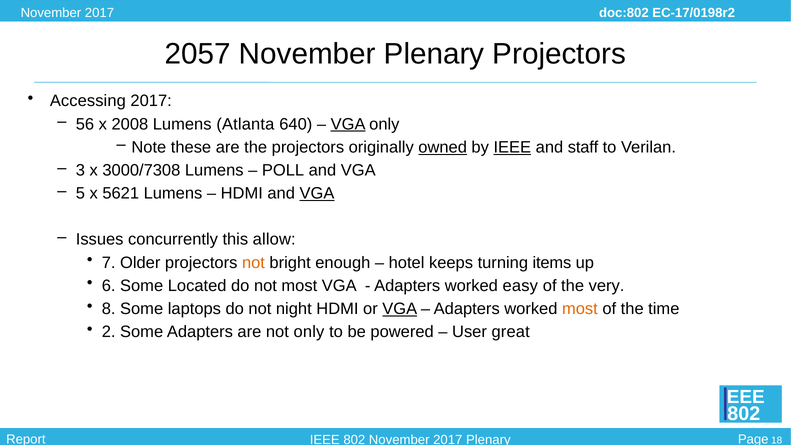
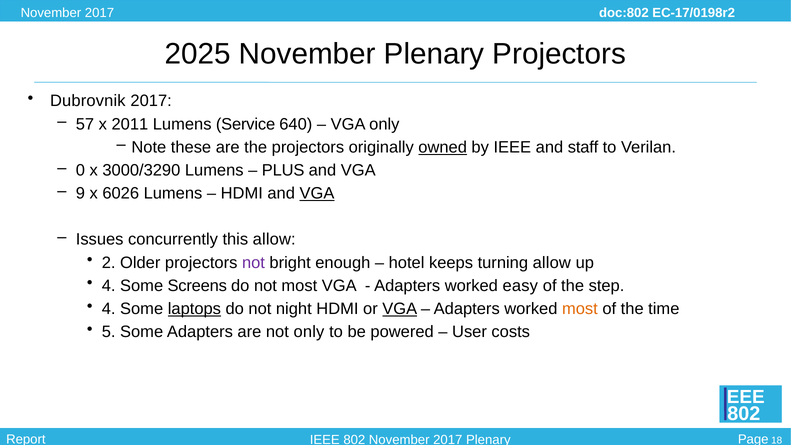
2057: 2057 -> 2025 (198, 54)
Accessing: Accessing -> Dubrovnik (88, 101)
56: 56 -> 57 (85, 124)
2008: 2008 -> 2011 (130, 124)
Atlanta: Atlanta -> Service (246, 124)
VGA underline: present -> none (348, 124)
IEEE underline: present -> none (512, 147)
3: 3 -> 0 (80, 170)
3000/7308: 3000/7308 -> 3000/3290 (141, 170)
POLL: POLL -> PLUS (283, 170)
5: 5 -> 9 (80, 193)
5621: 5621 -> 6026 (121, 193)
7: 7 -> 2 (109, 263)
not colour: orange -> purple (253, 263)
turning items: items -> allow (552, 263)
6: 6 -> 4 (109, 286)
Located: Located -> Screens (197, 286)
very: very -> step (606, 286)
8: 8 -> 4 (109, 309)
laptops underline: none -> present (194, 309)
2: 2 -> 5 (109, 332)
great: great -> costs (511, 332)
